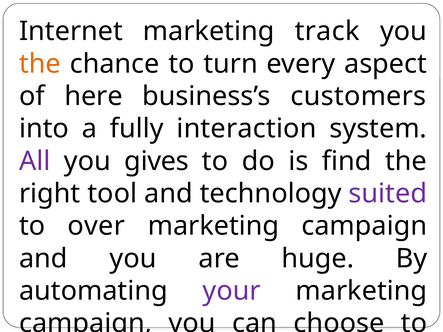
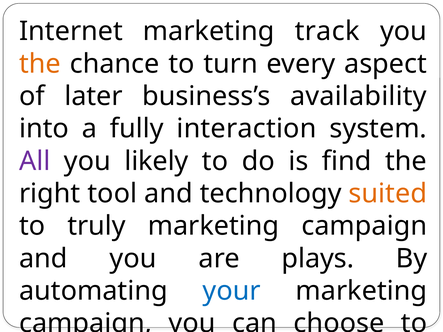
here: here -> later (94, 96)
customers: customers -> availability (358, 96)
gives: gives -> likely (156, 161)
suited colour: purple -> orange (388, 194)
over: over -> truly (96, 226)
huge: huge -> plays (318, 259)
your colour: purple -> blue (232, 291)
